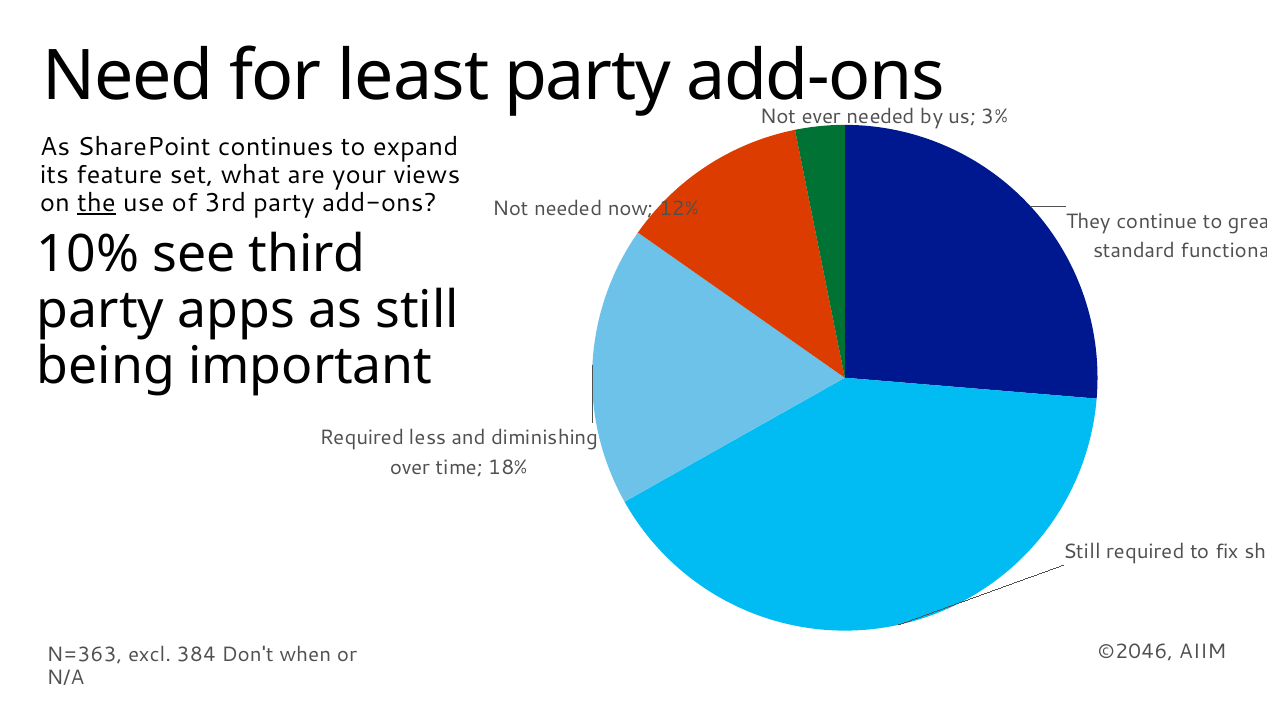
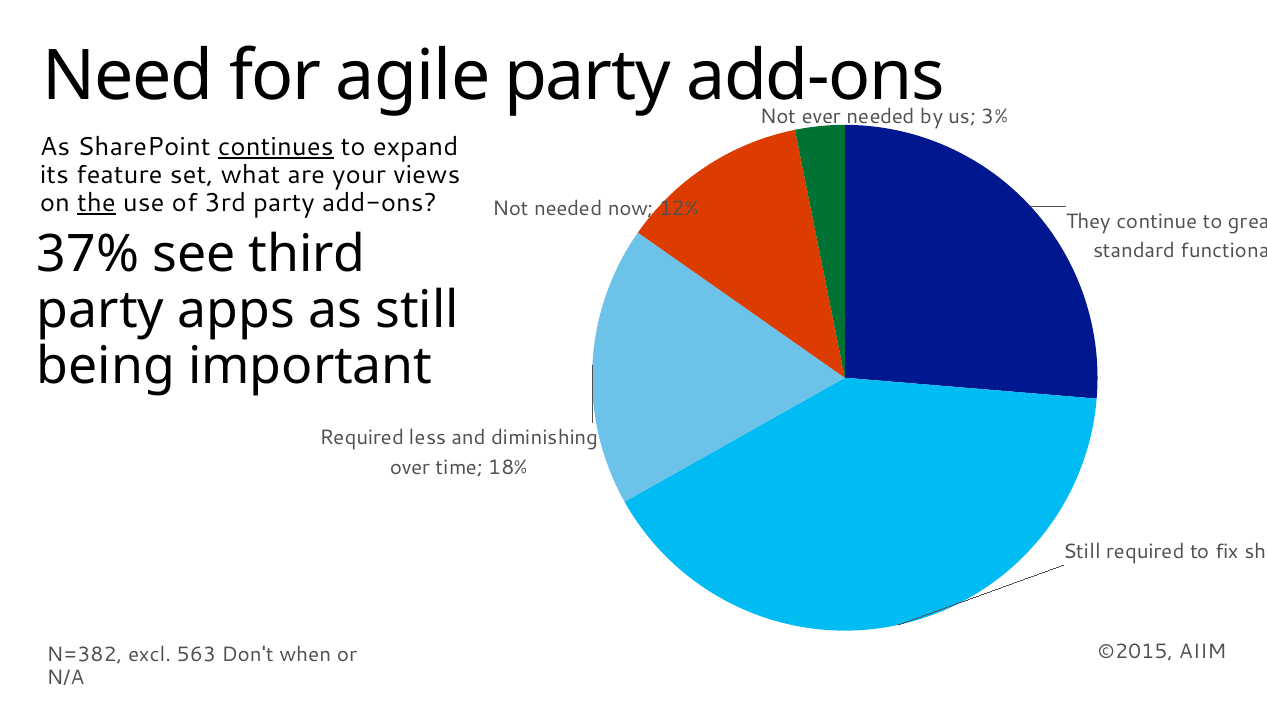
least: least -> agile (413, 77)
continues underline: none -> present (276, 147)
10%: 10% -> 37% (88, 255)
©2046: ©2046 -> ©2015 (1135, 651)
N=363: N=363 -> N=382 (84, 655)
384: 384 -> 563 (196, 655)
